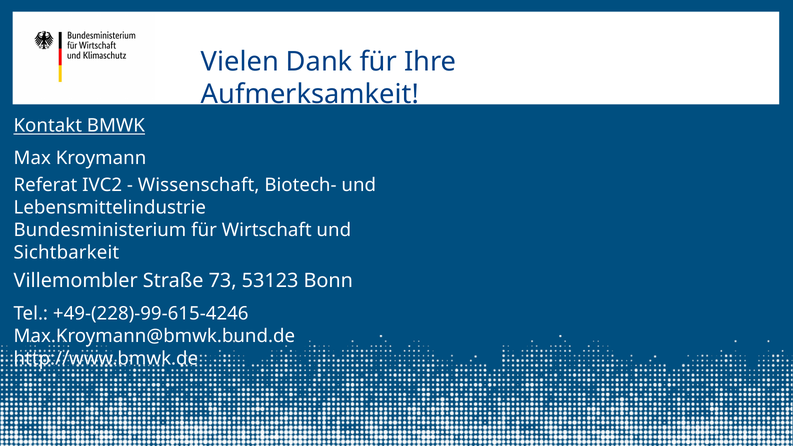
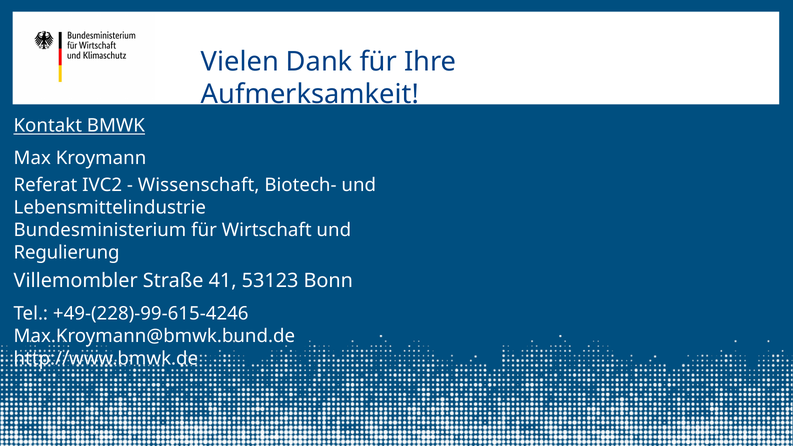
Sichtbarkeit: Sichtbarkeit -> Regulierung (67, 253)
73: 73 -> 41 (223, 281)
